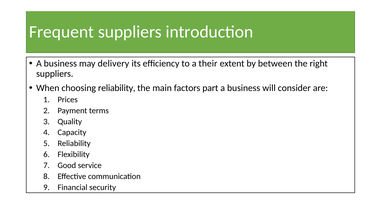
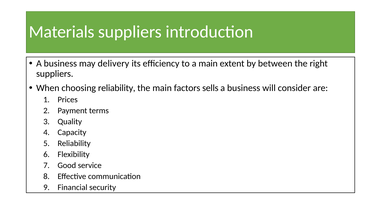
Frequent: Frequent -> Materials (62, 32)
a their: their -> main (208, 64)
part: part -> sells (210, 88)
